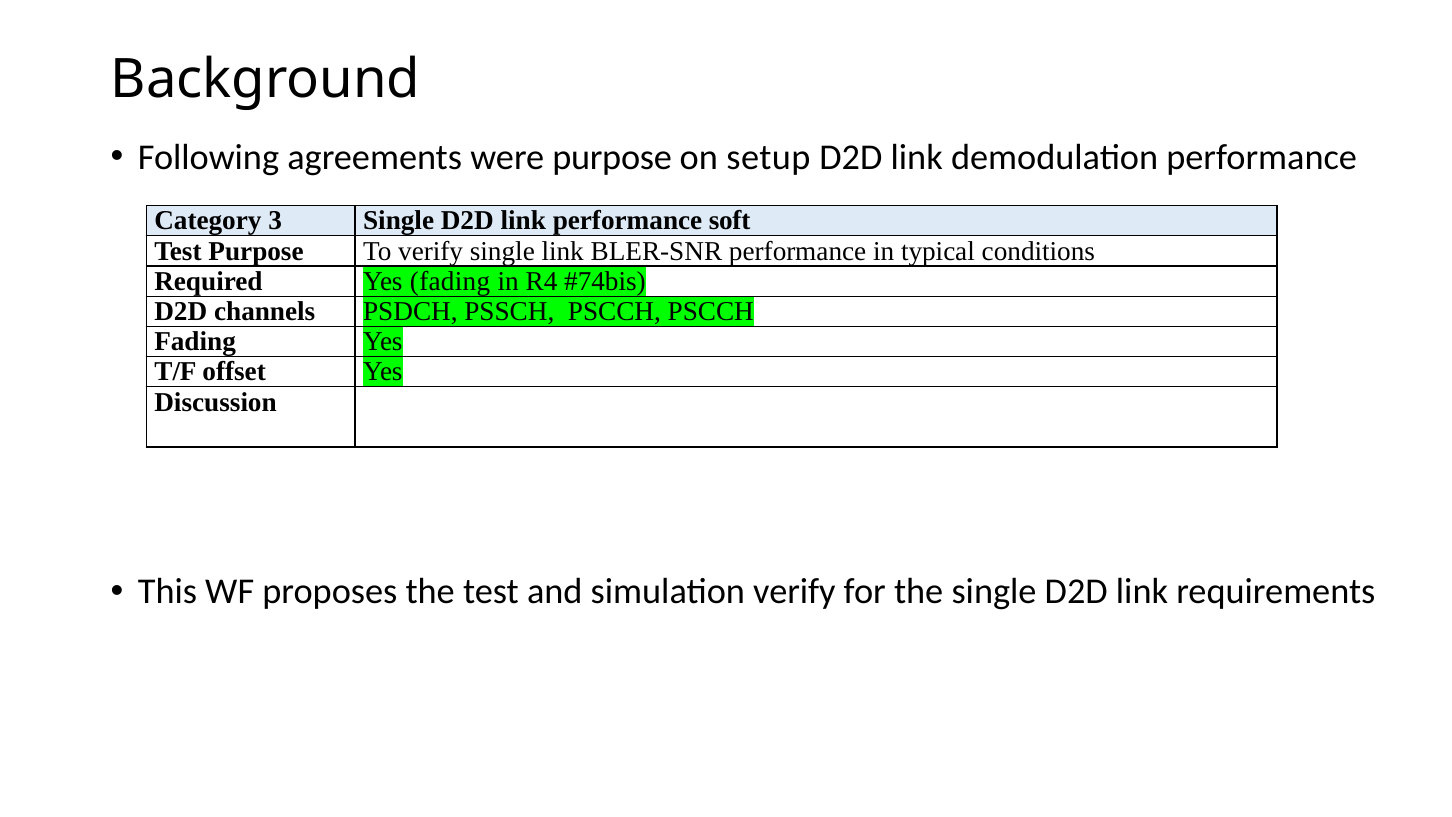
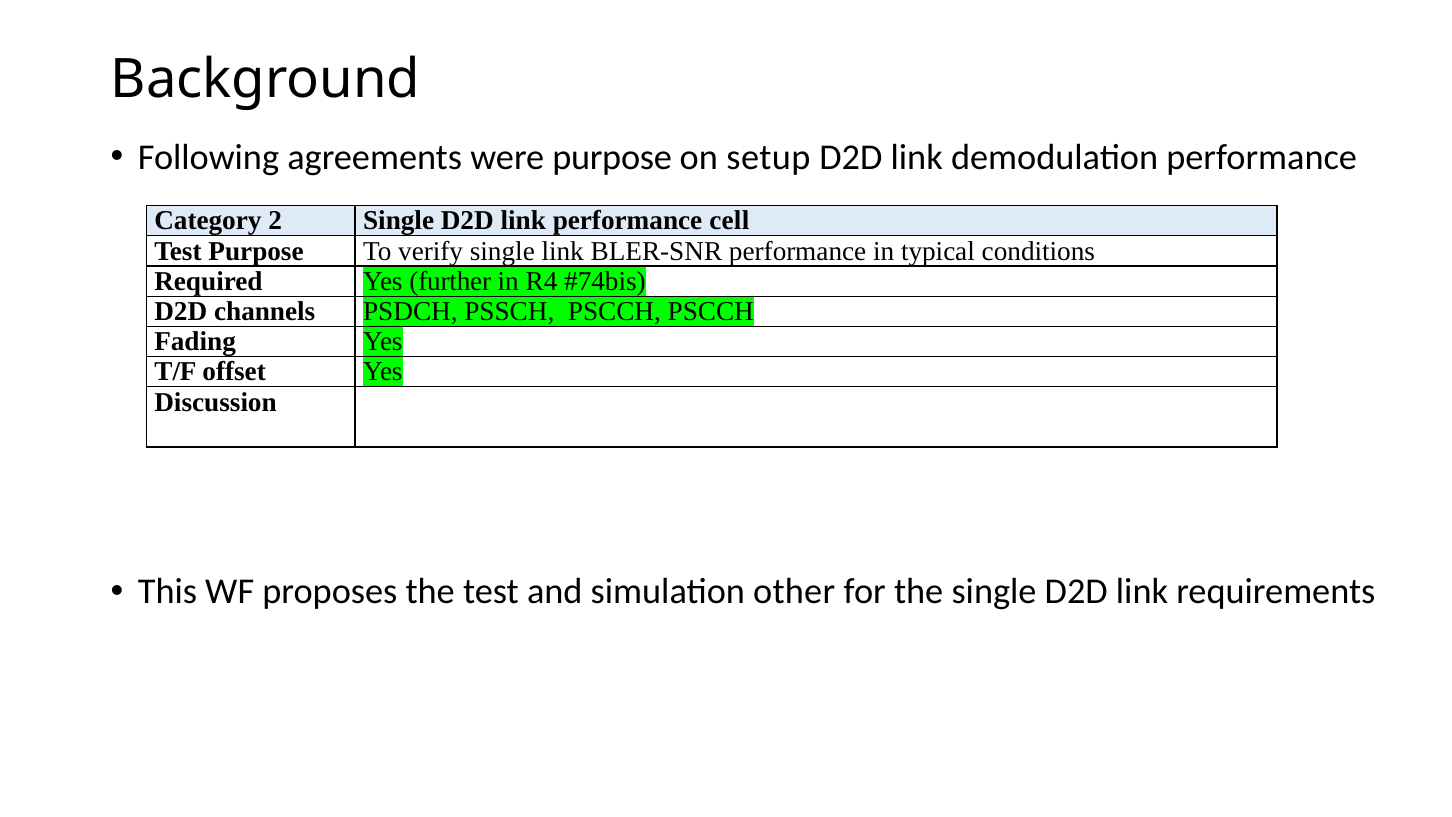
3: 3 -> 2 (275, 221)
soft: soft -> cell (729, 221)
Yes fading: fading -> further (450, 281)
simulation verify: verify -> other (794, 592)
